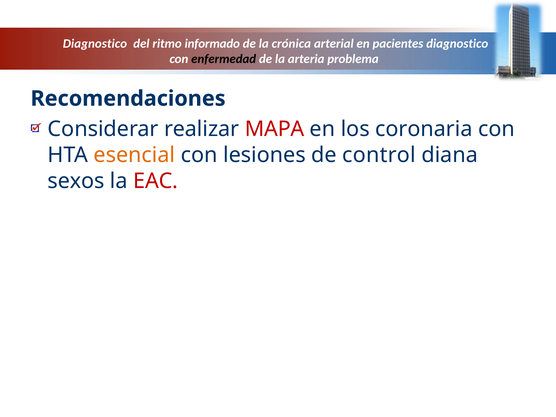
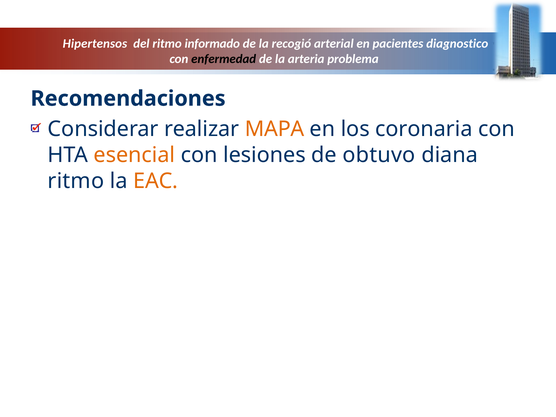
Diagnostico: Diagnostico -> Hipertensos (95, 44)
crónica: crónica -> recogió (291, 44)
MAPA colour: red -> orange (275, 129)
control: control -> obtuvo (379, 155)
sexos: sexos -> ritmo (76, 181)
EAC colour: red -> orange (156, 181)
